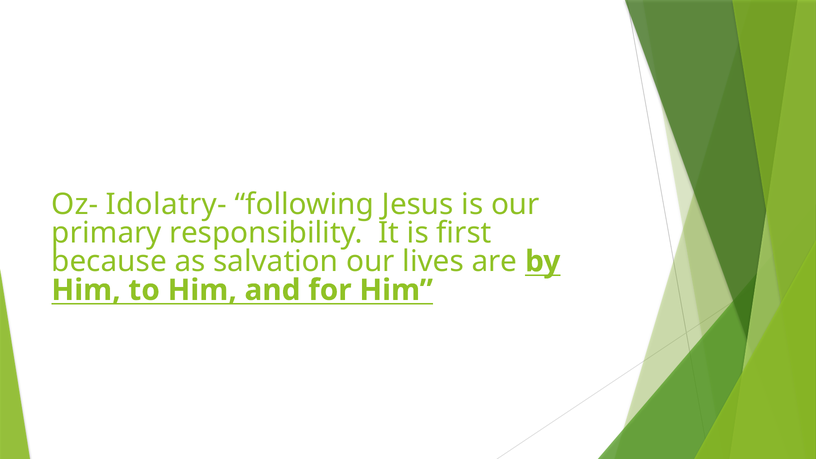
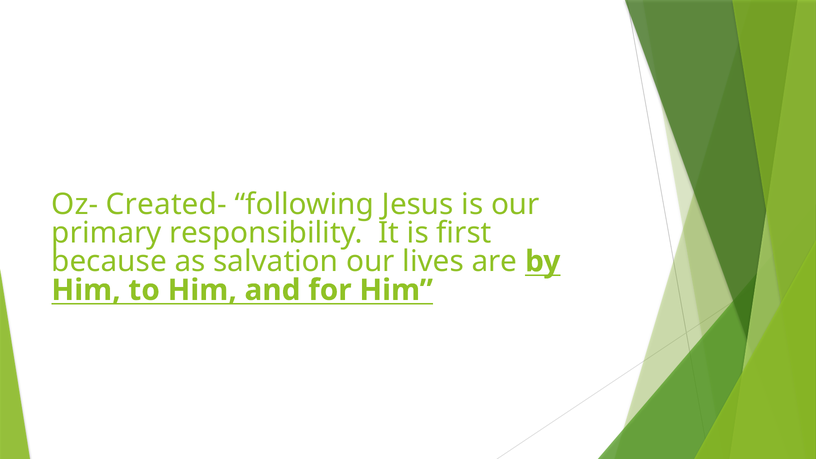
Idolatry-: Idolatry- -> Created- (166, 204)
